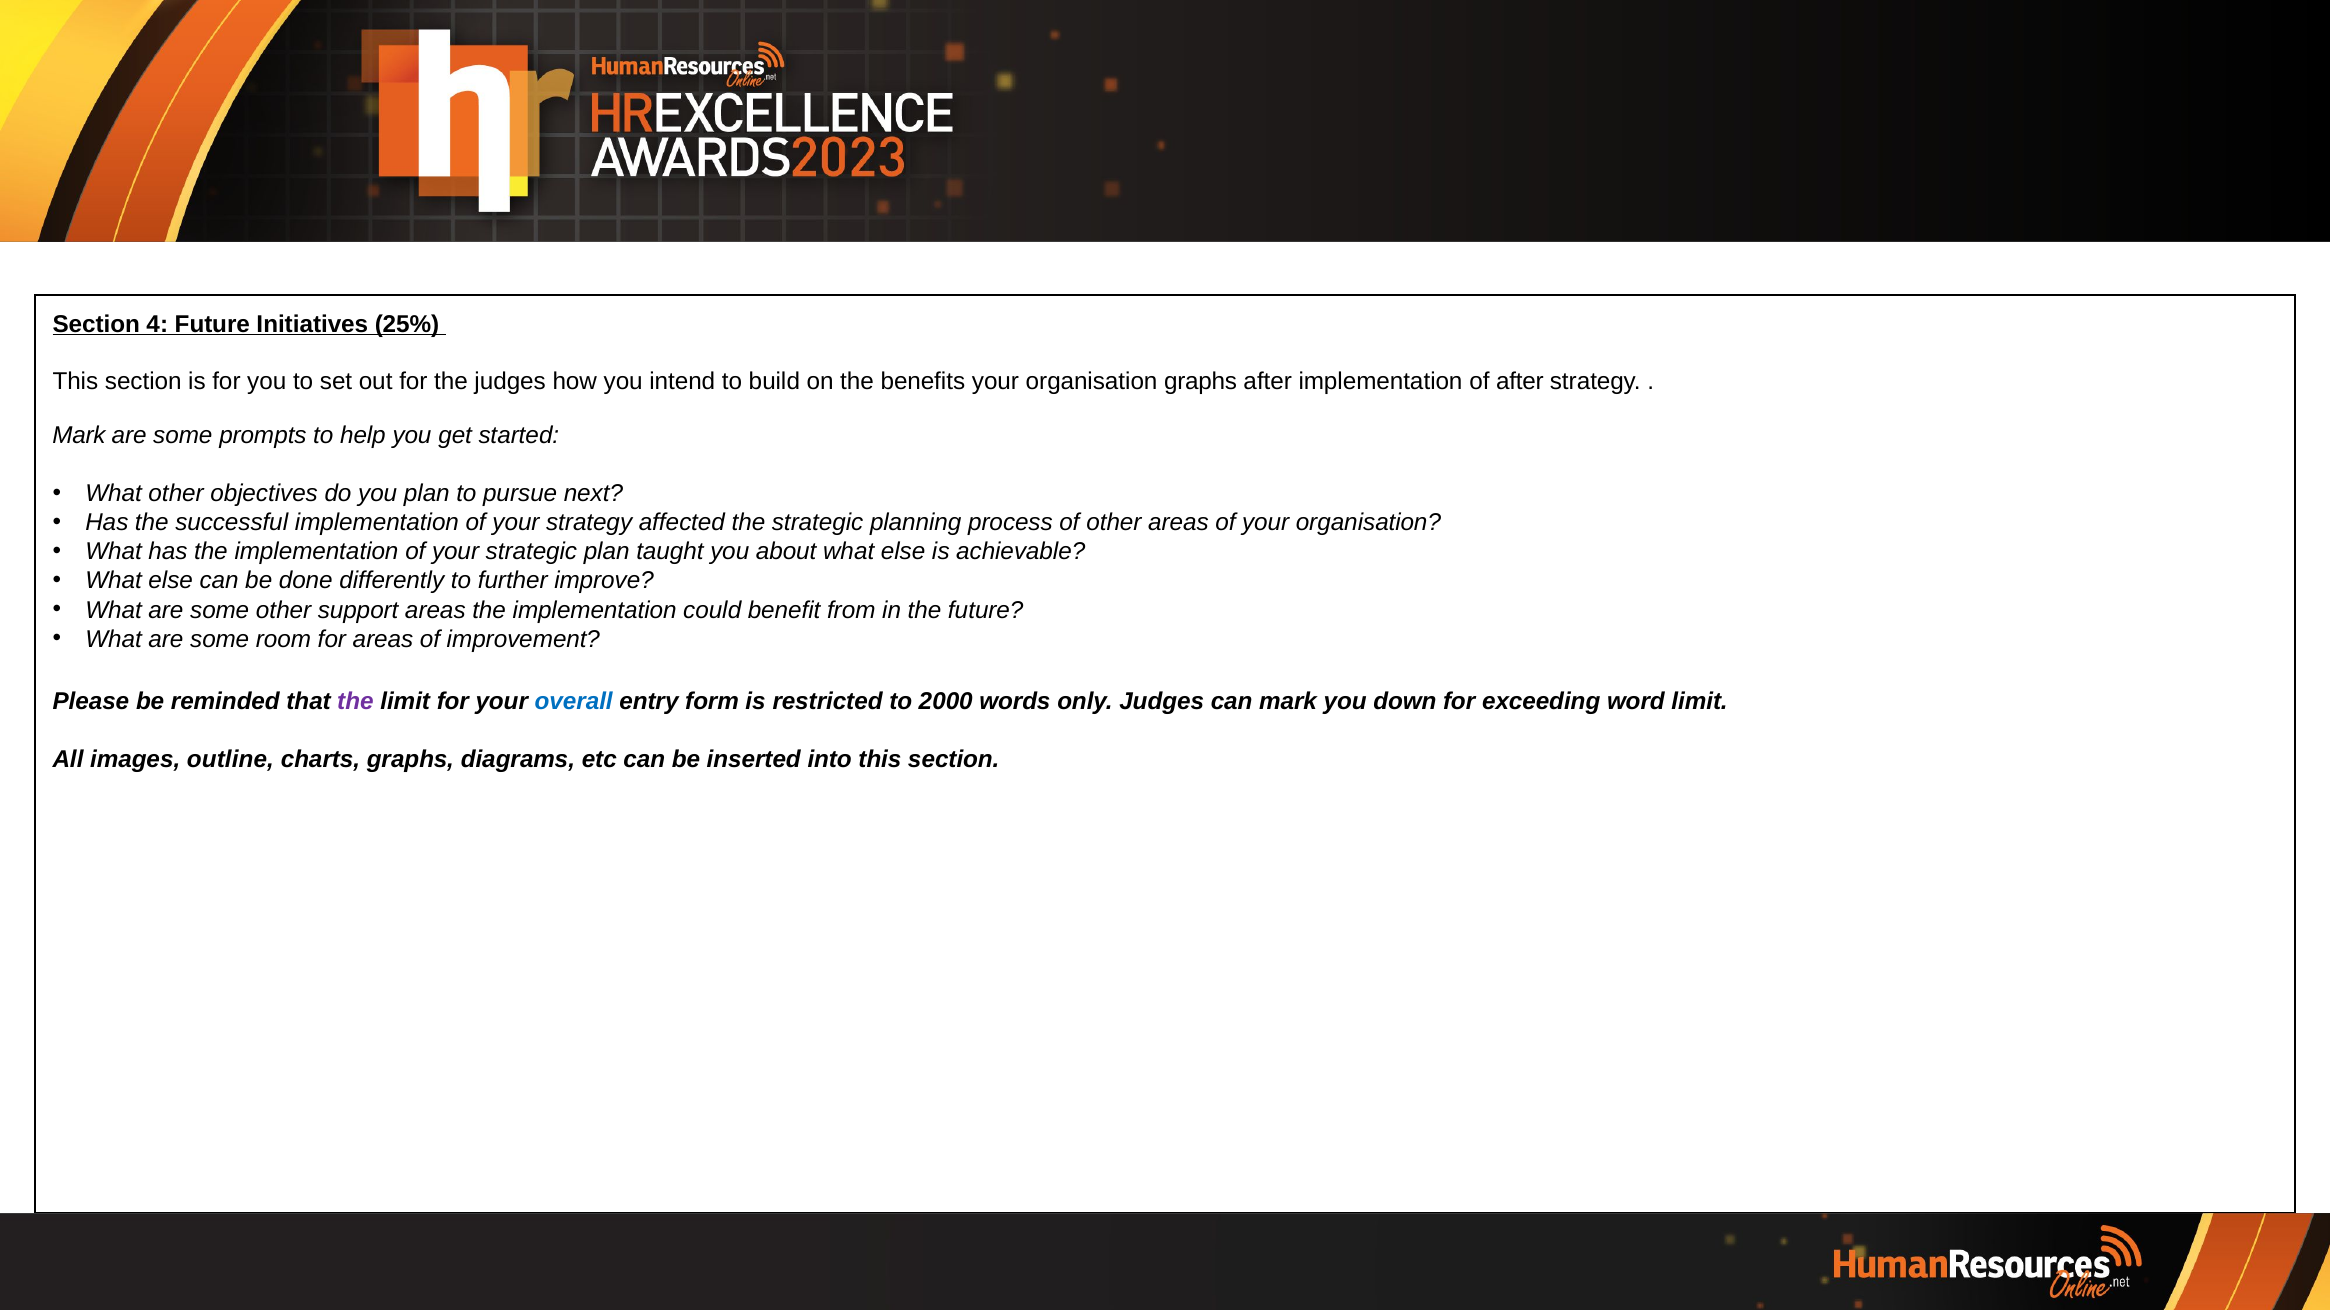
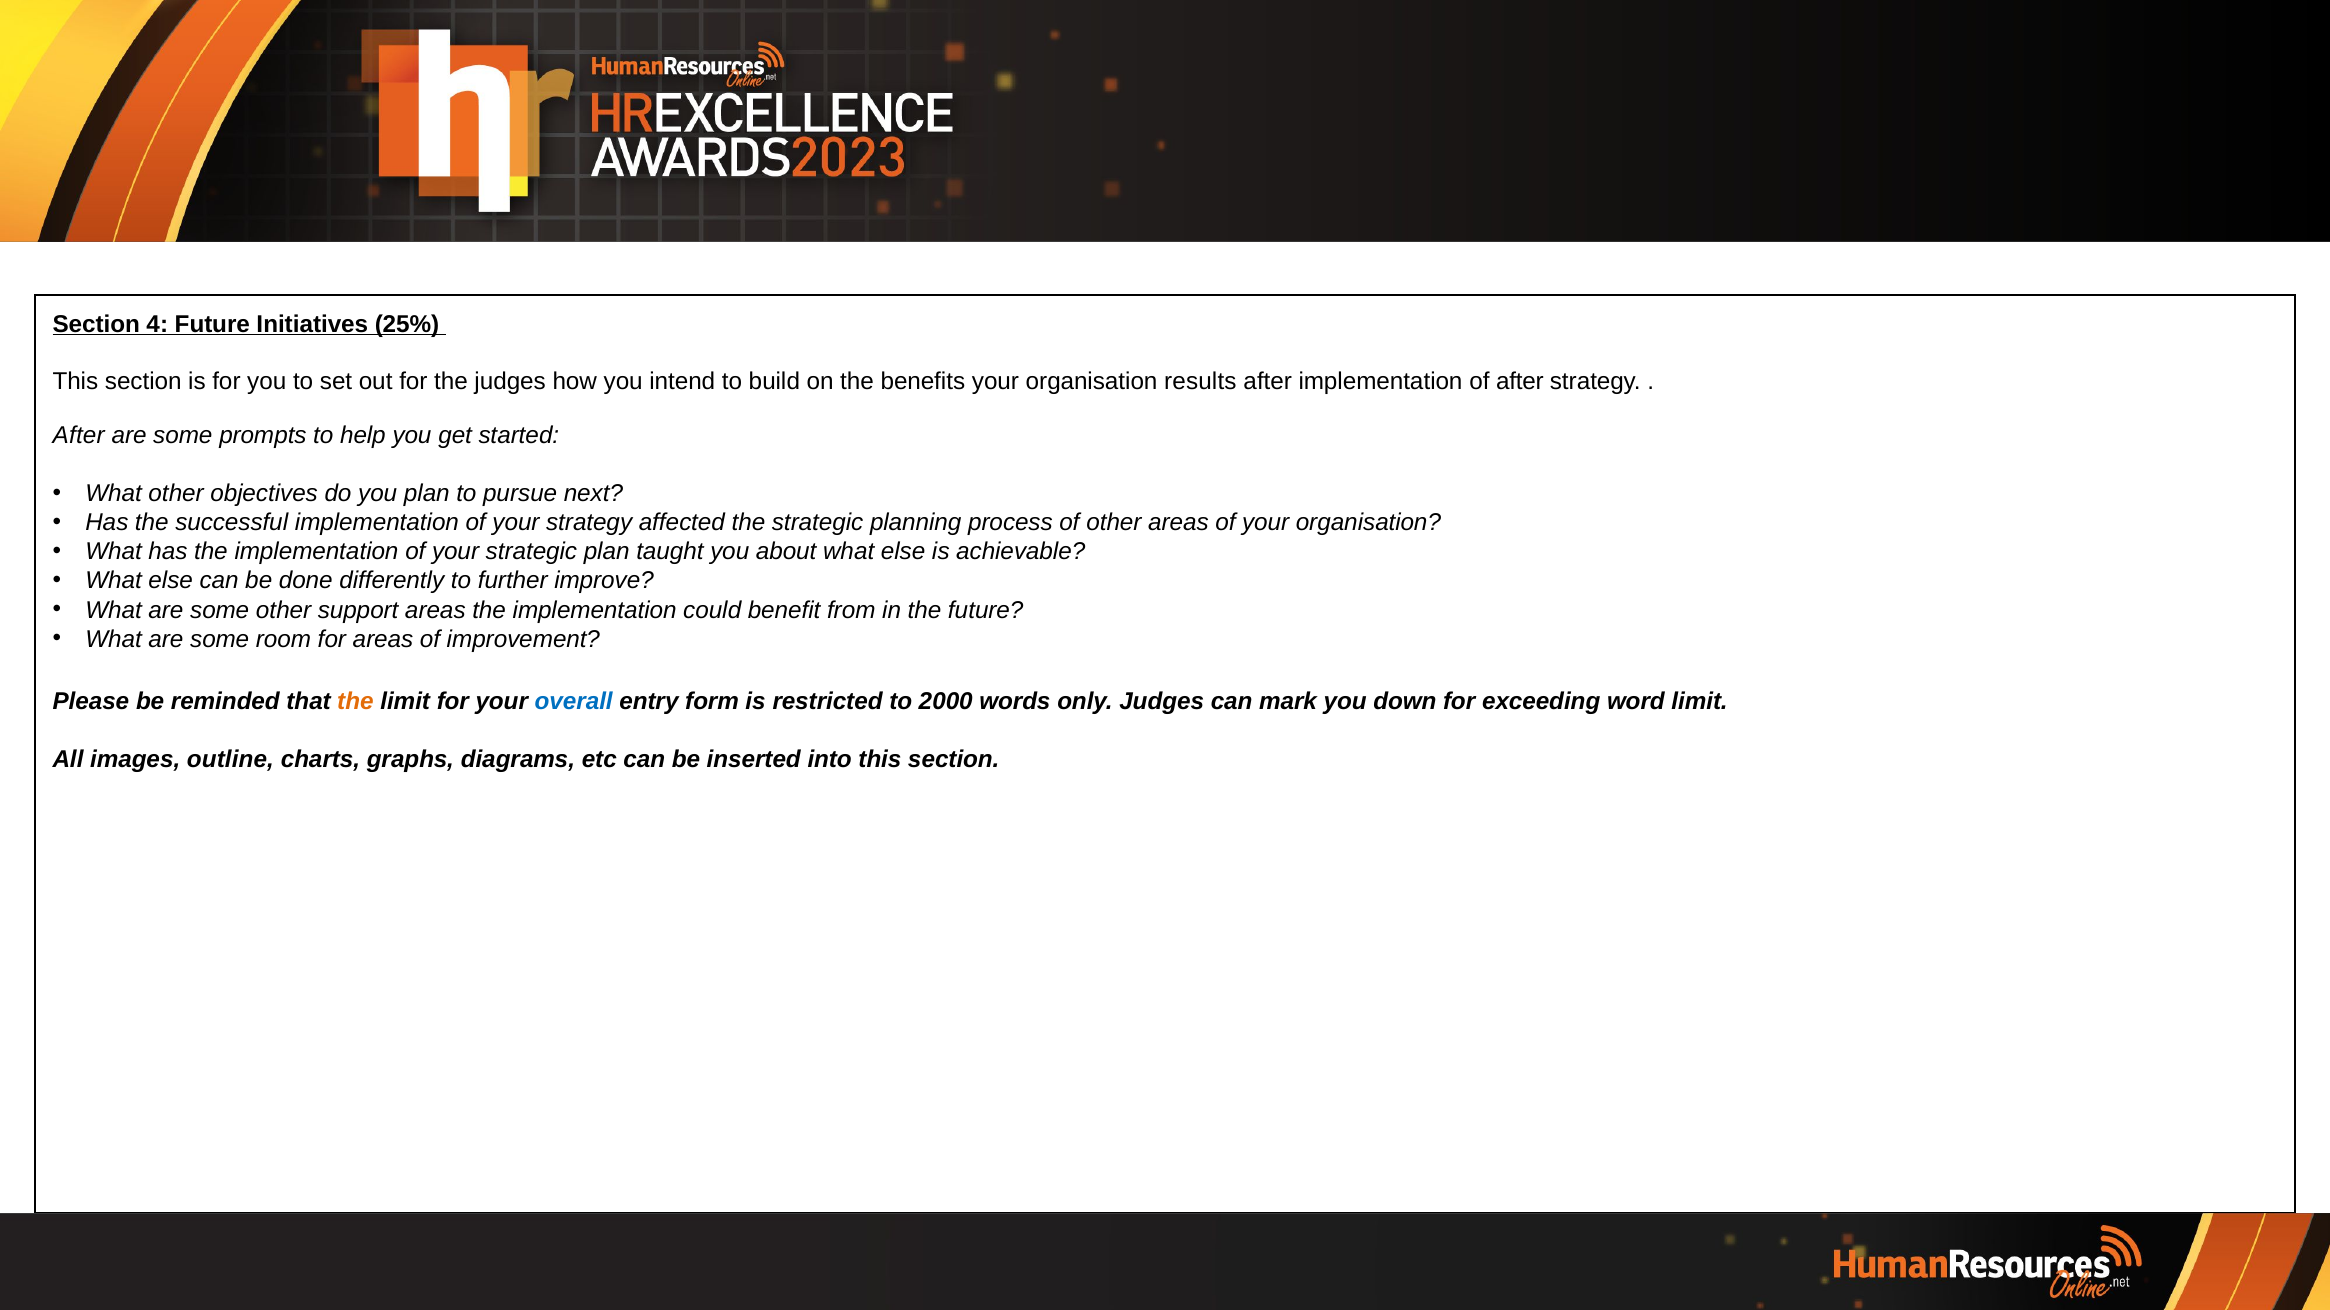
organisation graphs: graphs -> results (1200, 382)
Mark: Mark -> After (79, 435)
the colour: purple -> orange (355, 702)
